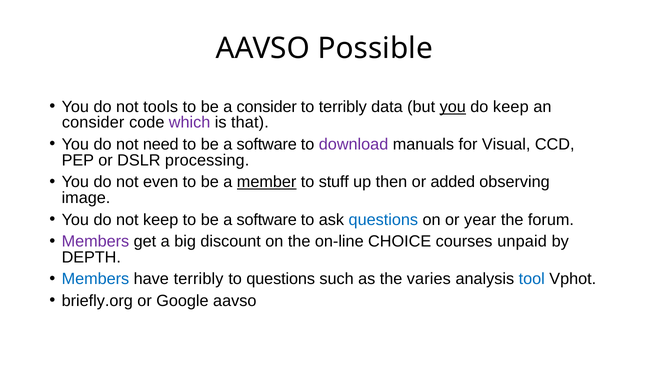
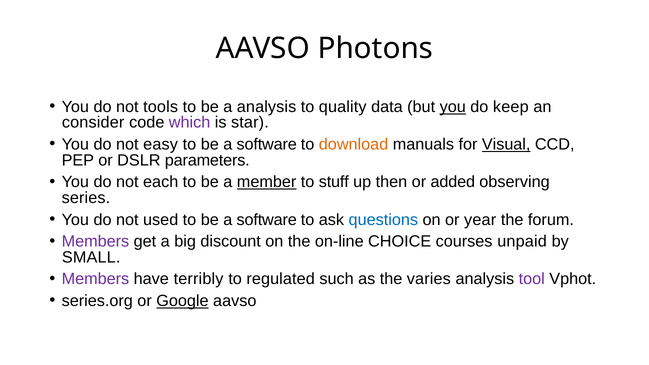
Possible: Possible -> Photons (375, 48)
a consider: consider -> analysis (267, 107)
to terribly: terribly -> quality (343, 107)
that: that -> star (250, 123)
need: need -> easy (161, 144)
download colour: purple -> orange (354, 144)
Visual underline: none -> present (506, 144)
processing: processing -> parameters (207, 160)
even: even -> each (161, 182)
image: image -> series (86, 198)
not keep: keep -> used (161, 220)
DEPTH: DEPTH -> SMALL (91, 257)
Members colour: blue -> purple (95, 279)
to questions: questions -> regulated (281, 279)
tool colour: blue -> purple (532, 279)
briefly.org: briefly.org -> series.org (97, 301)
Google underline: none -> present (182, 301)
